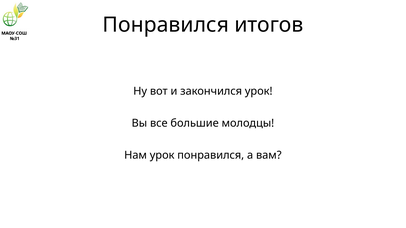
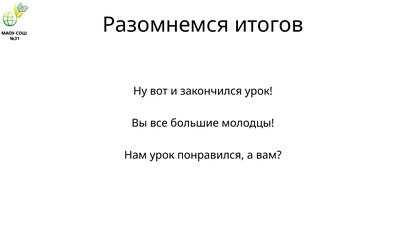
Понравился: Понравился -> Разомнемся (166, 25)
